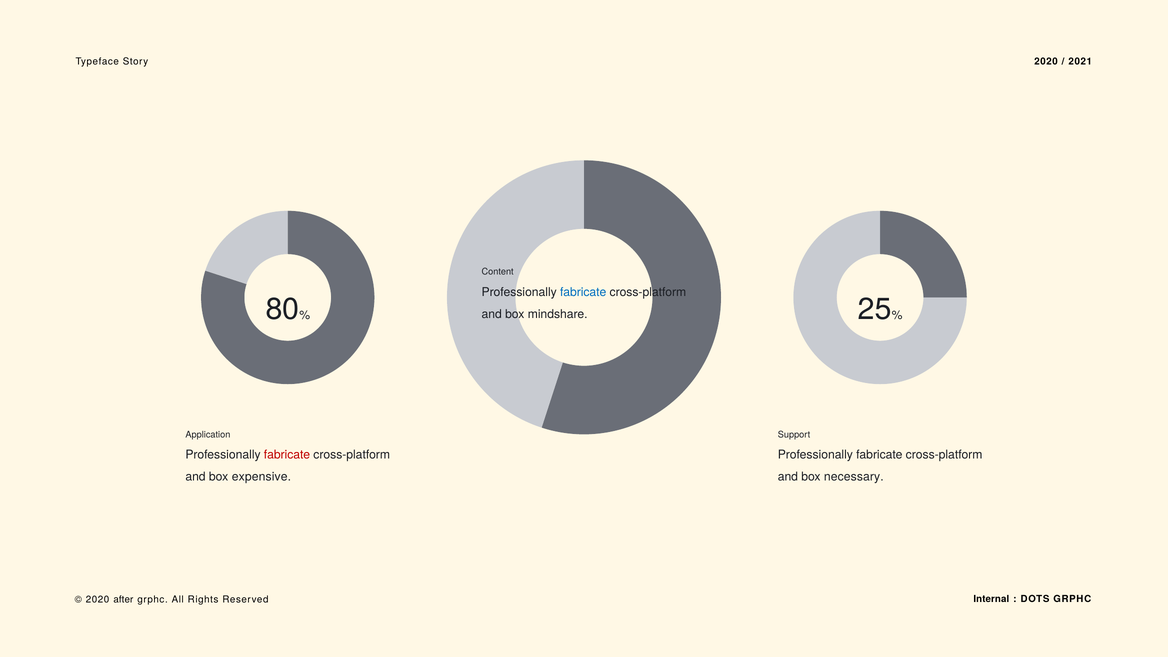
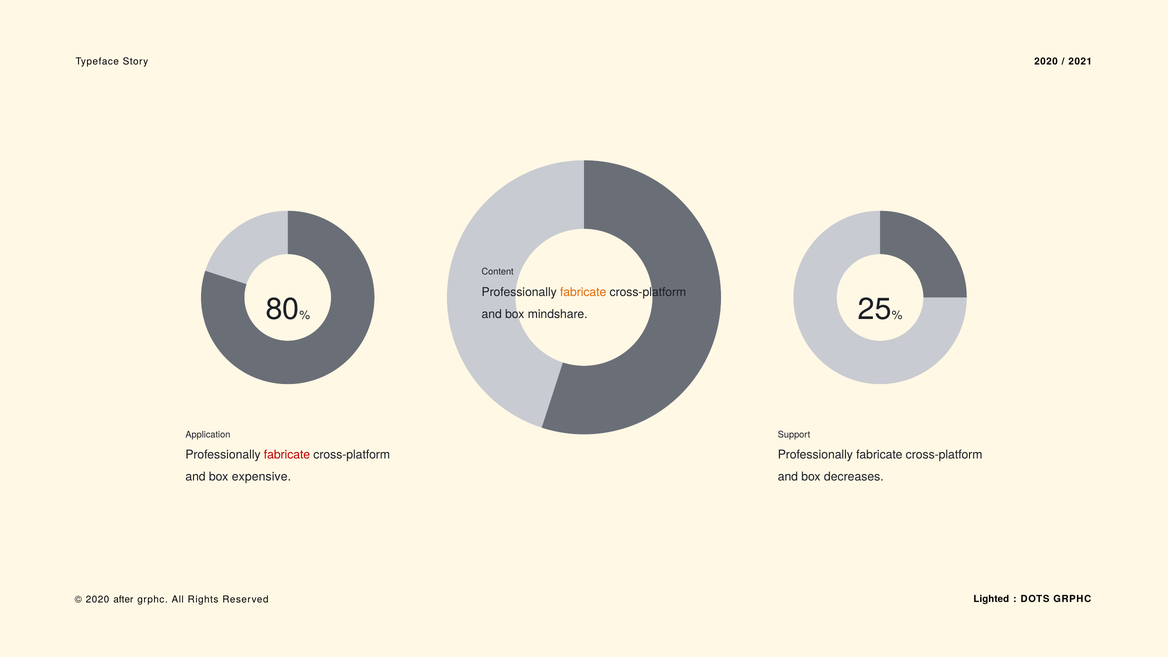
fabricate colour: blue -> orange (583, 292)
necessary: necessary -> decreases (854, 477)
Internal: Internal -> Lighted (991, 599)
